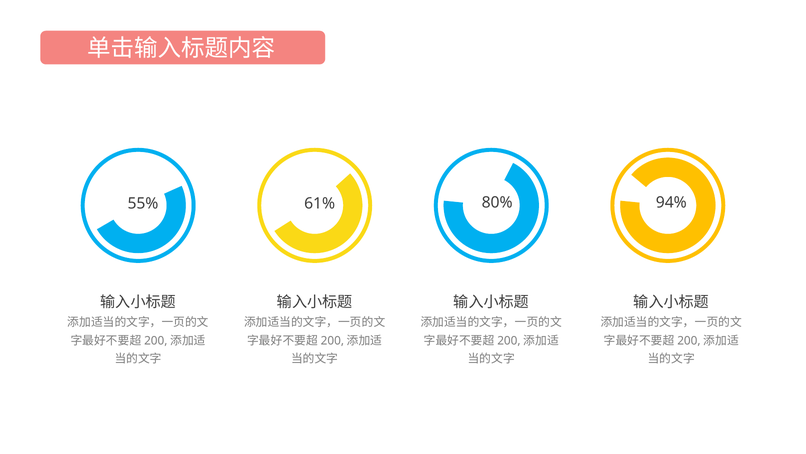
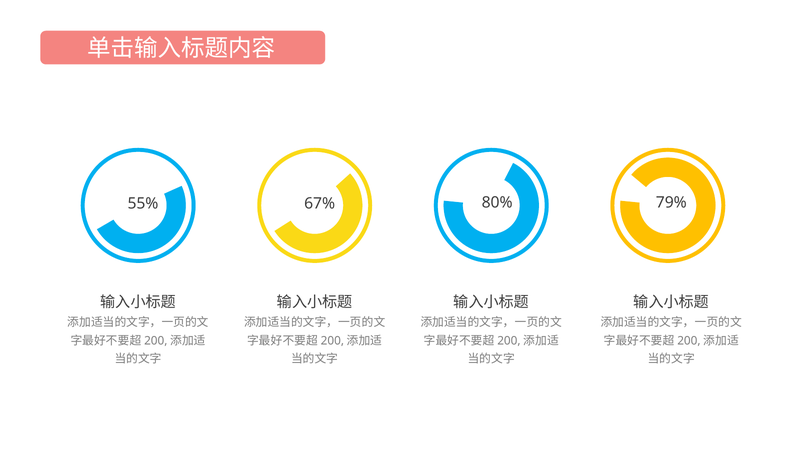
61%: 61% -> 67% (320, 203)
94%: 94% -> 79% (671, 202)
